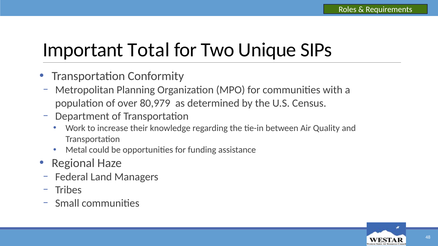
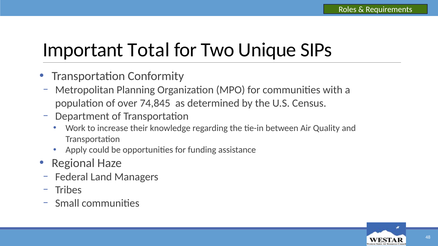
80,979: 80,979 -> 74,845 (155, 103)
Metal: Metal -> Apply (76, 150)
